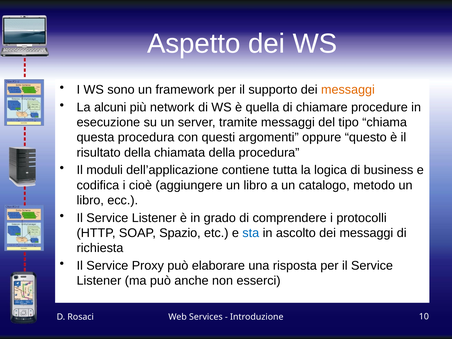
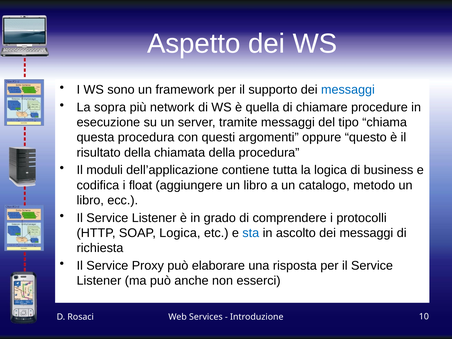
messaggi colour: orange -> blue (348, 90)
alcuni: alcuni -> sopra (110, 107)
cioè: cioè -> float (141, 185)
SOAP Spazio: Spazio -> Logica (180, 233)
